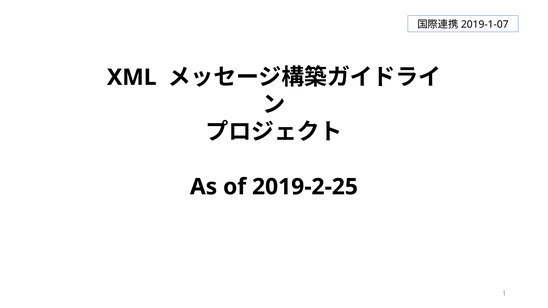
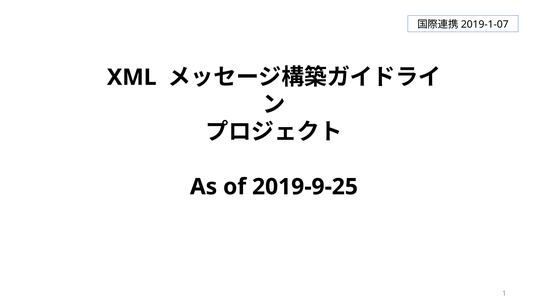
2019-2-25: 2019-2-25 -> 2019-9-25 (305, 187)
